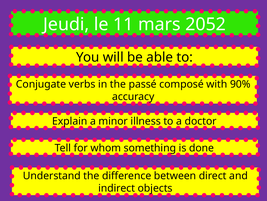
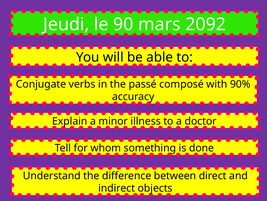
11: 11 -> 90 (123, 24)
2052: 2052 -> 2092 (206, 24)
